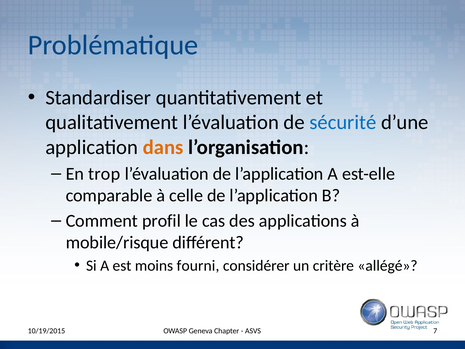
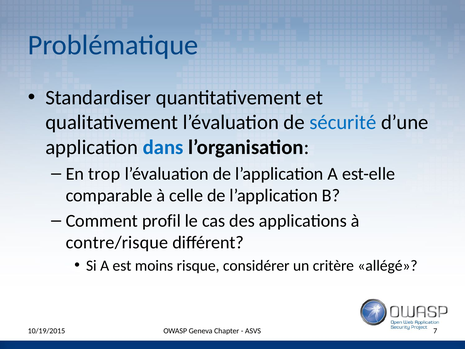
dans colour: orange -> blue (163, 147)
mobile/risque: mobile/risque -> contre/risque (117, 242)
fourni: fourni -> risque (198, 266)
